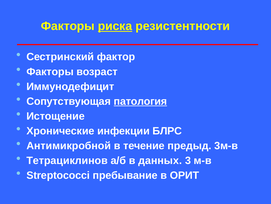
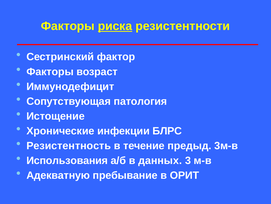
патология underline: present -> none (140, 101)
Антимикробной: Антимикробной -> Резистентность (69, 145)
Тетрациклинов: Тетрациклинов -> Использования (67, 160)
Streptococci: Streptococci -> Адекватную (58, 175)
